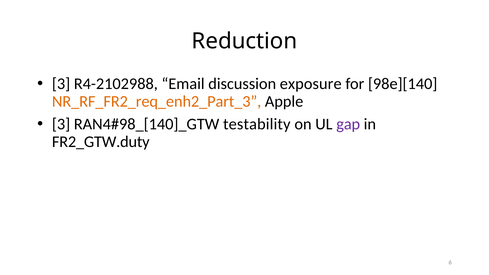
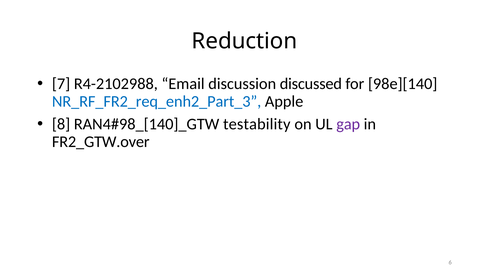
3: 3 -> 7 (61, 84)
exposure: exposure -> discussed (311, 84)
NR_RF_FR2_req_enh2_Part_3 colour: orange -> blue (157, 101)
3: 3 -> 8 (61, 124)
FR2_GTW.duty: FR2_GTW.duty -> FR2_GTW.over (101, 142)
